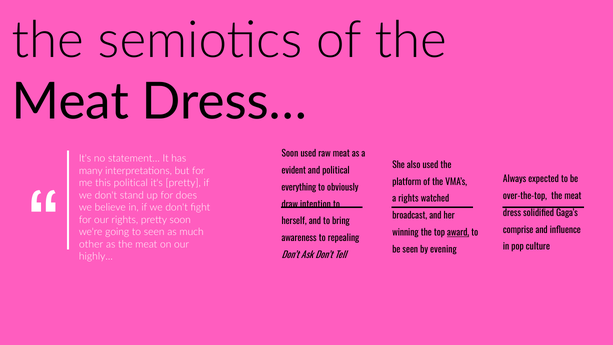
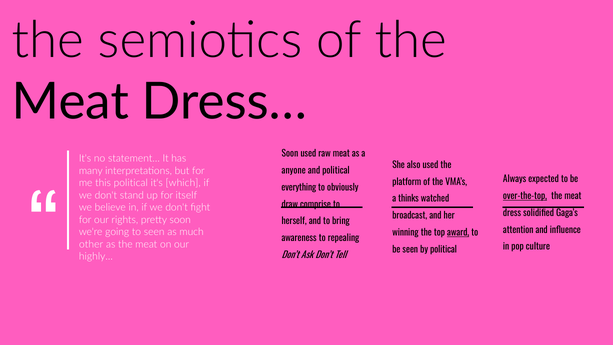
evident: evident -> anyone (294, 171)
it's pretty: pretty -> which (183, 183)
does: does -> itself (186, 195)
over-the-top underline: none -> present (525, 196)
a rights: rights -> thinks (408, 199)
intention: intention -> comprise (315, 204)
comprise: comprise -> attention (518, 230)
by evening: evening -> political (444, 249)
